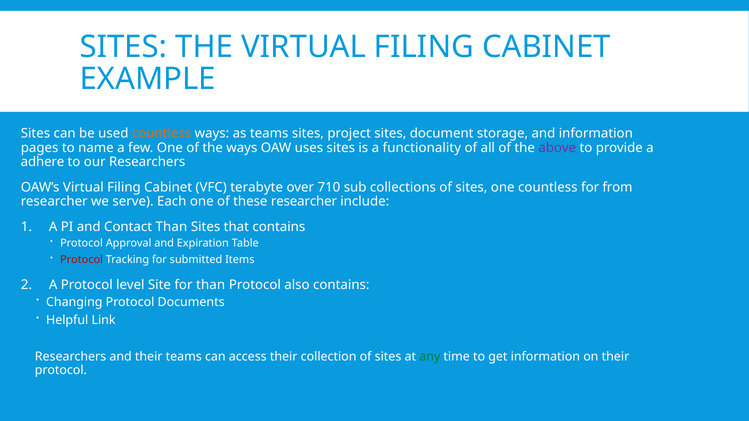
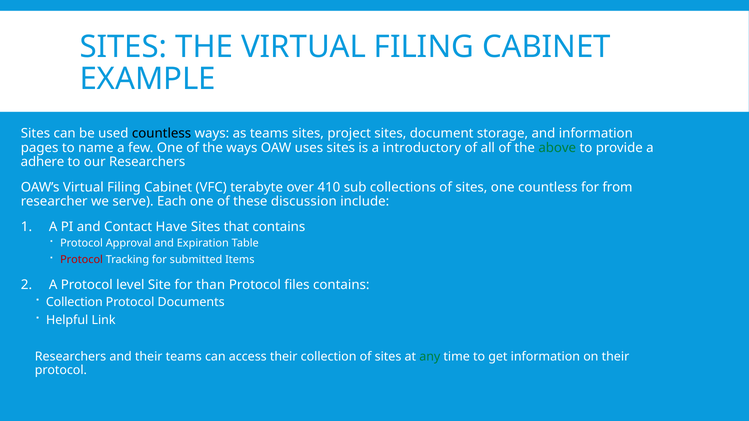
countless colour: orange -> black (162, 133)
functionality: functionality -> introductory (422, 148)
above colour: purple -> green (557, 148)
710: 710 -> 410 (329, 187)
these researcher: researcher -> discussion (304, 202)
Contact Than: Than -> Have (171, 227)
also: also -> files (297, 285)
Changing: Changing -> Collection (74, 302)
